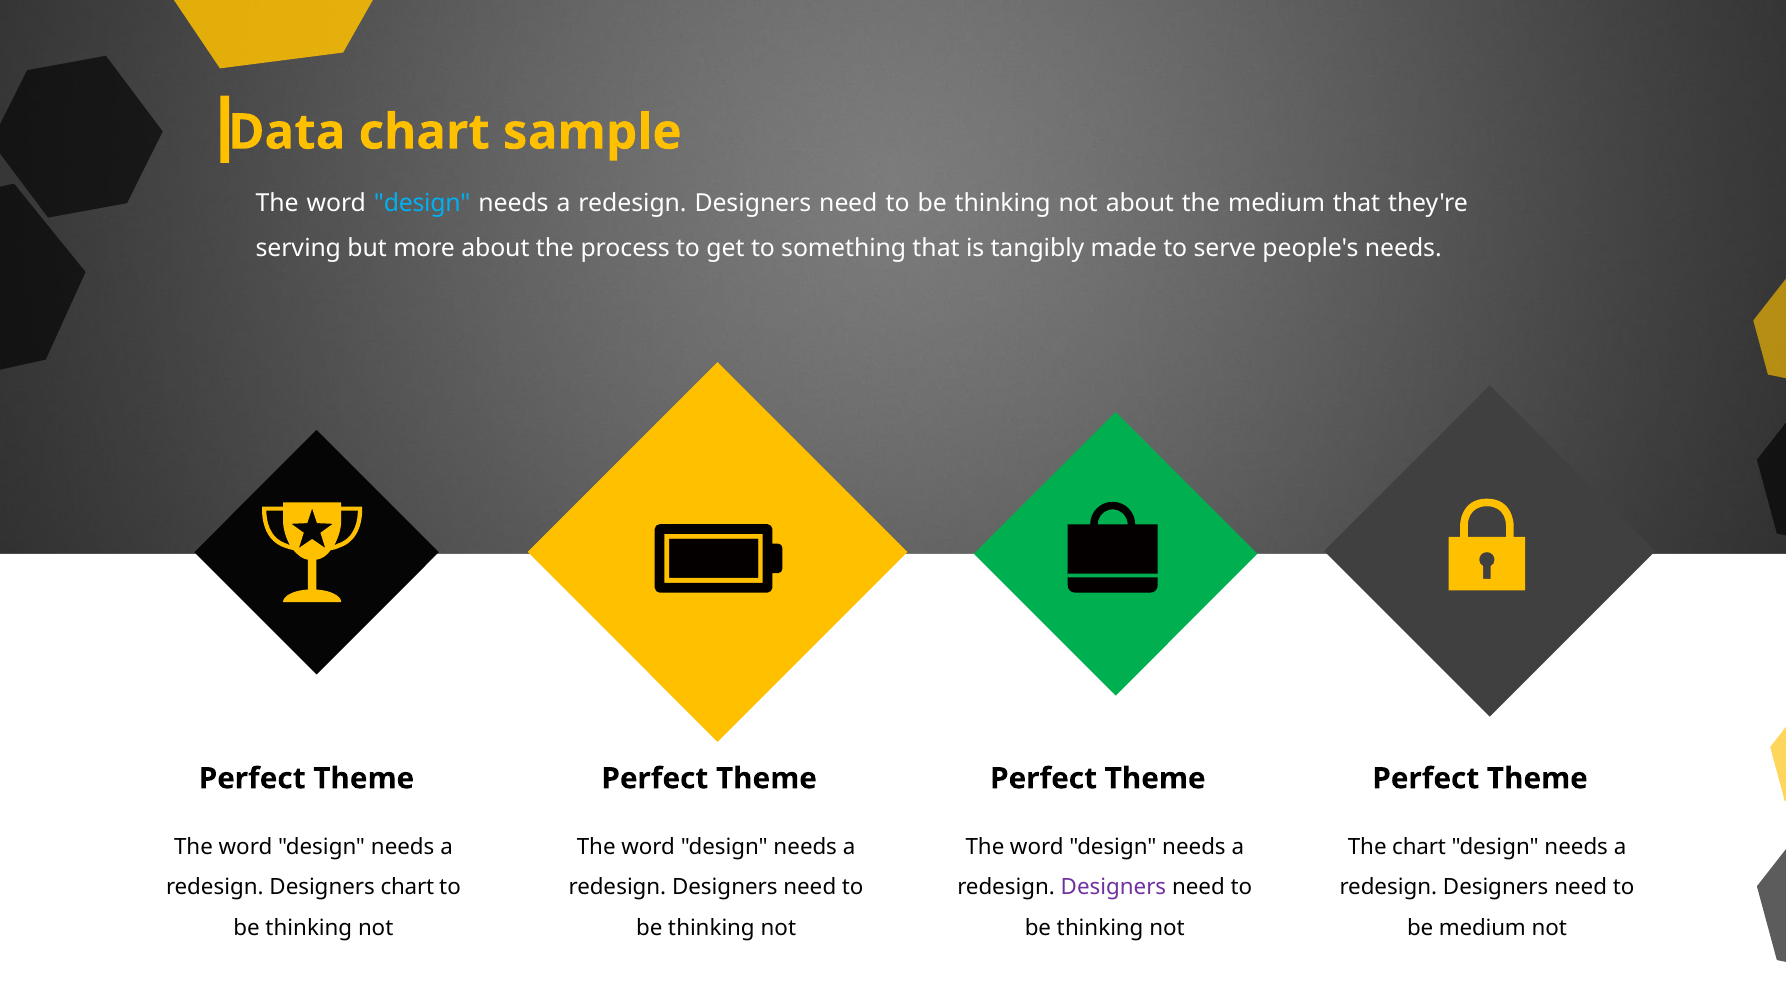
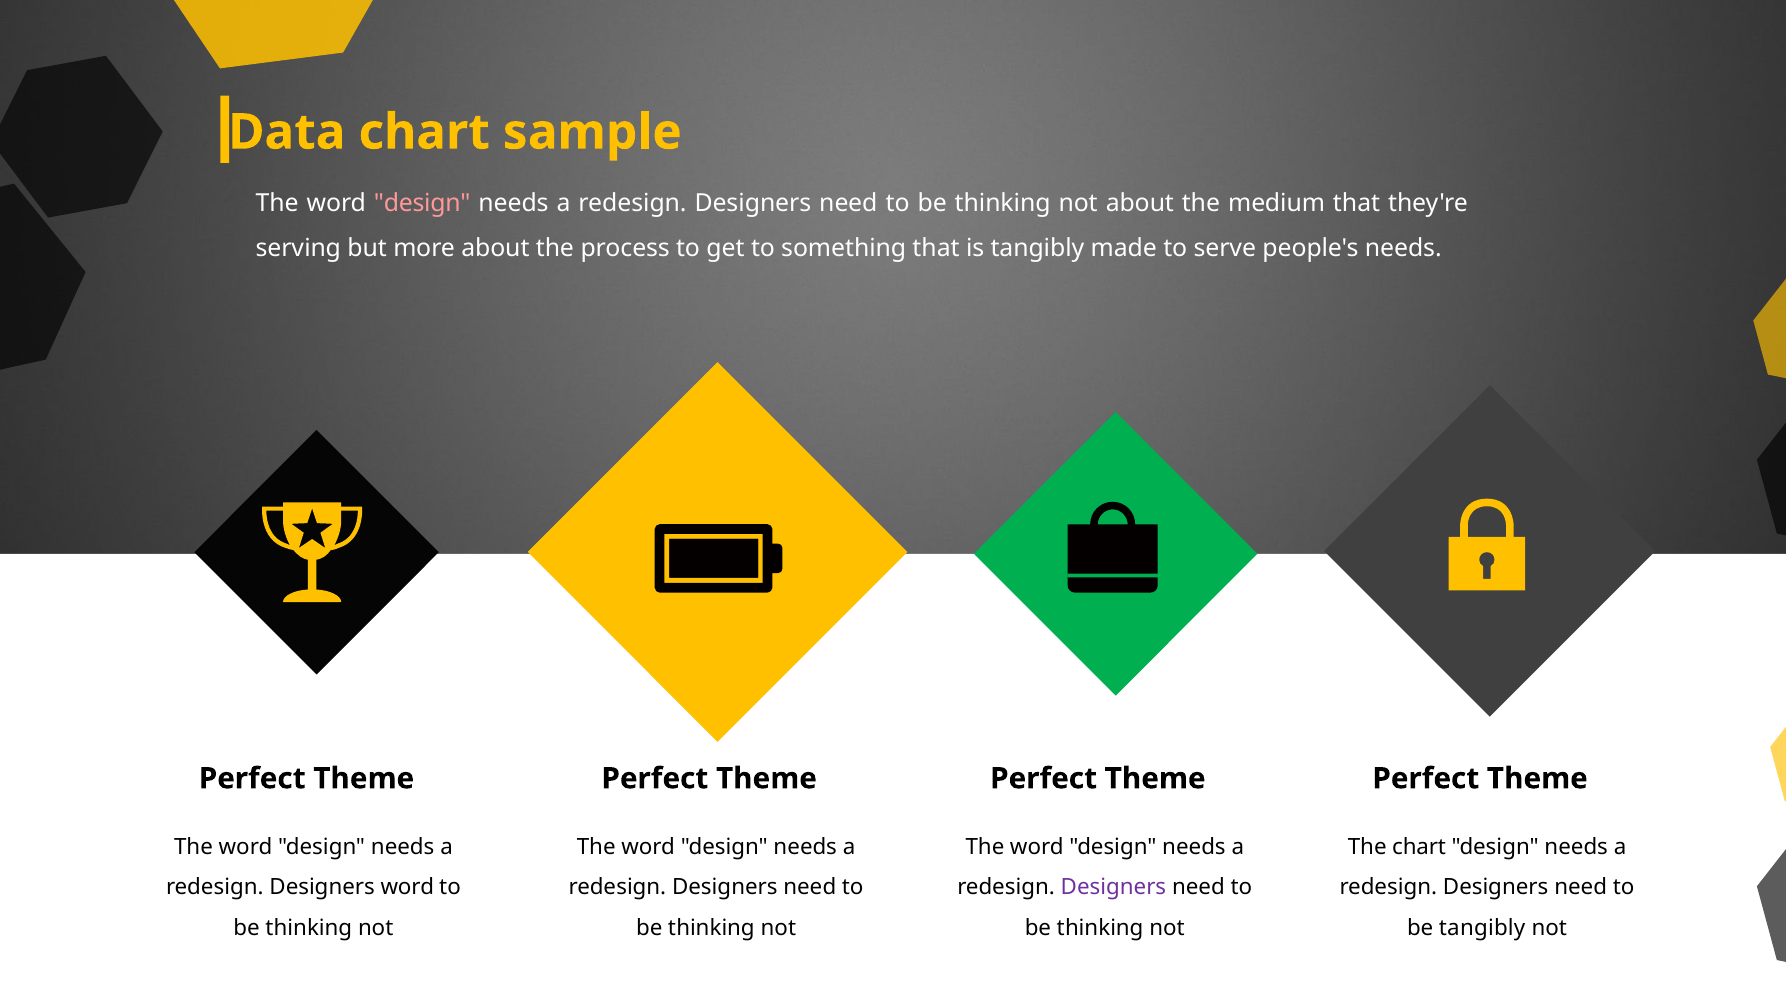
design colour: light blue -> pink (422, 203)
Designers chart: chart -> word (407, 887)
be medium: medium -> tangibly (1482, 928)
